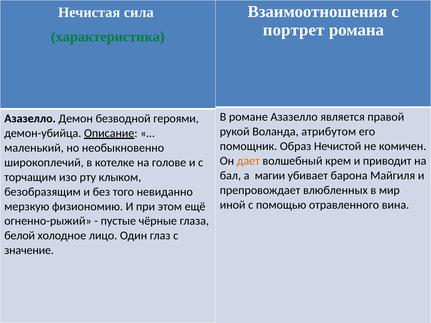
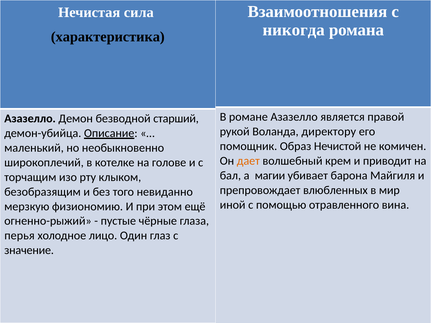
портрет: портрет -> никогда (294, 30)
характеристика colour: green -> black (108, 37)
героями: героями -> старший (176, 119)
атрибутом: атрибутом -> директору (329, 132)
белой: белой -> перья (20, 236)
